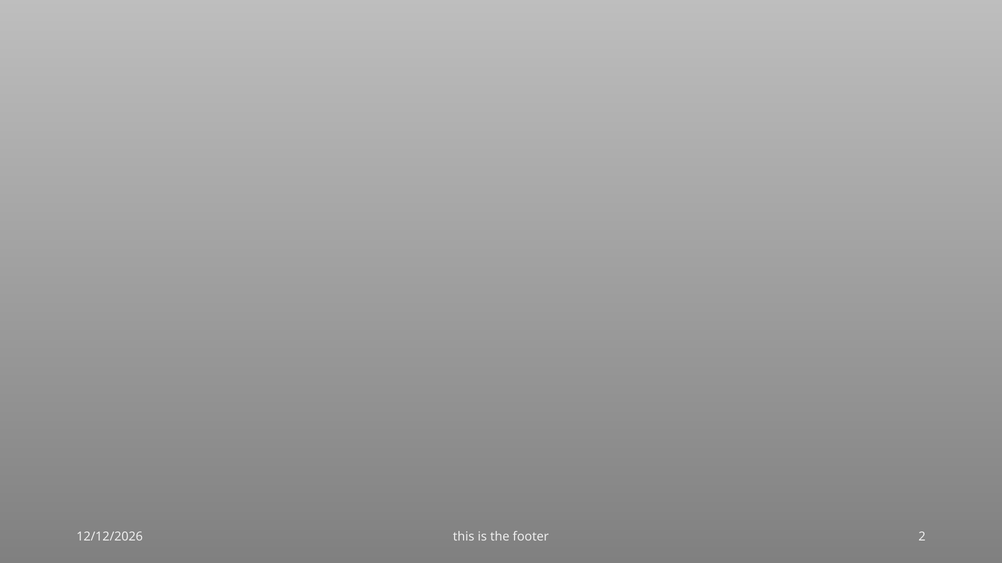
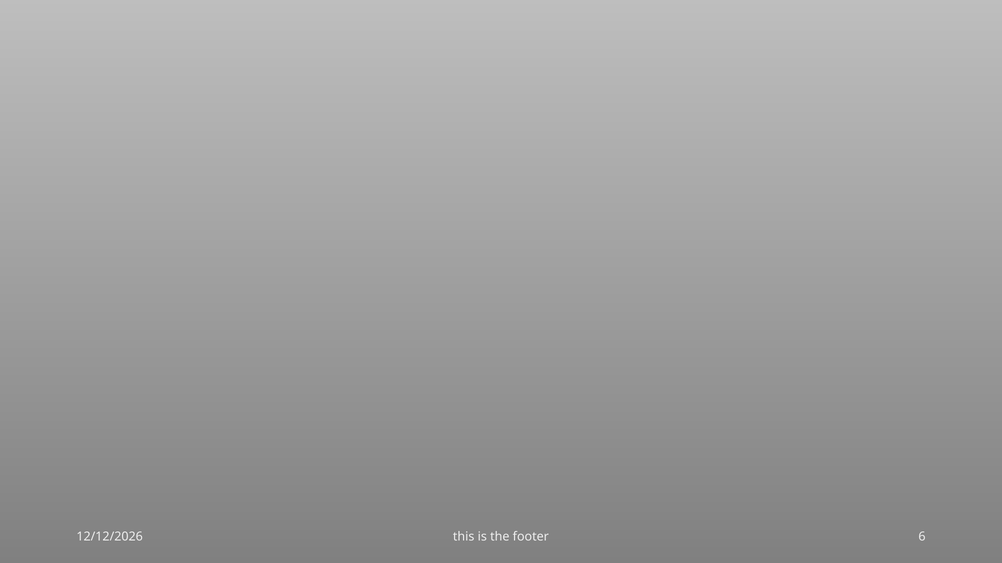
2: 2 -> 6 (922, 537)
